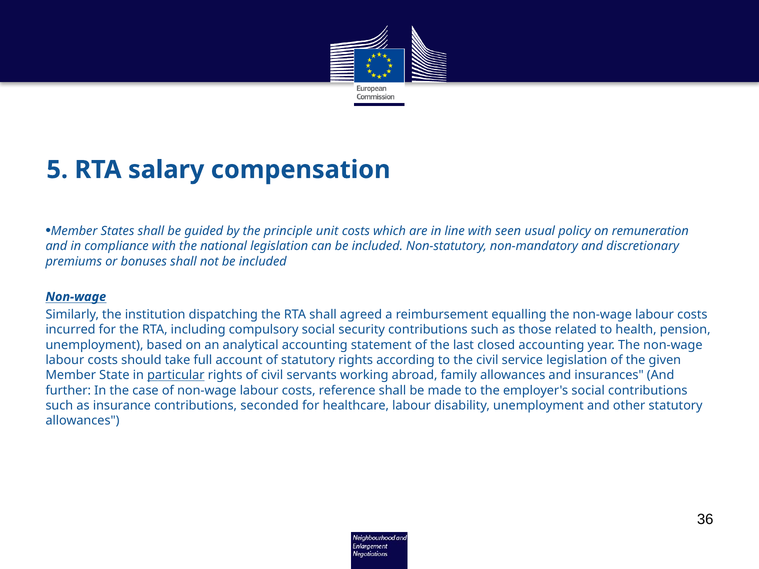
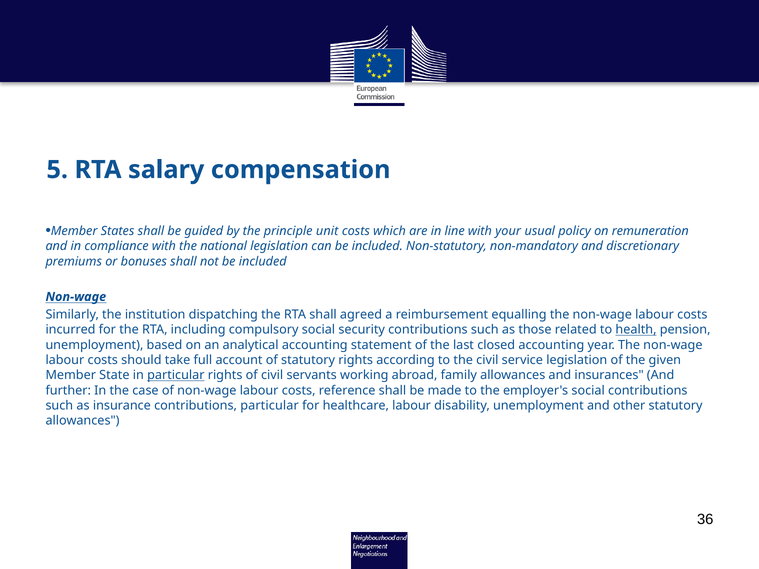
seen: seen -> your (508, 231)
health underline: none -> present (636, 330)
contributions seconded: seconded -> particular (270, 406)
